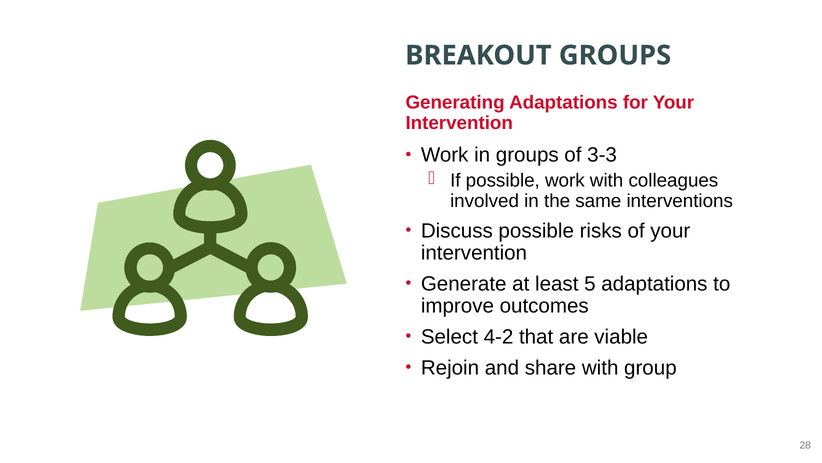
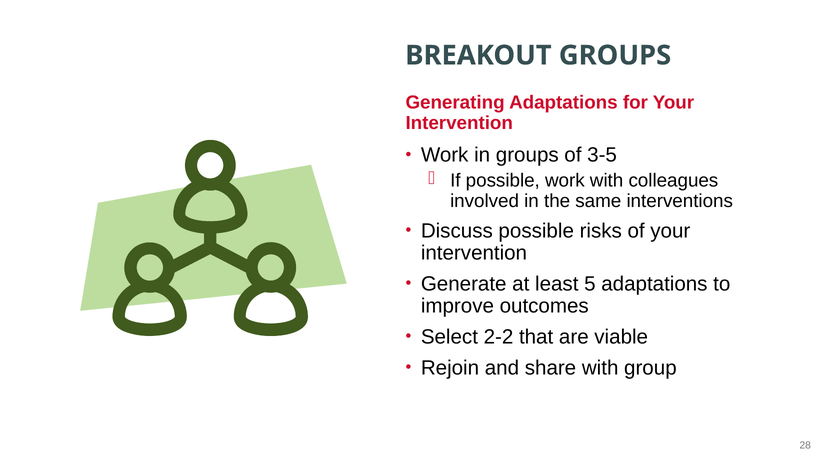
3-3: 3-3 -> 3-5 (602, 155)
4-2: 4-2 -> 2-2 (499, 336)
